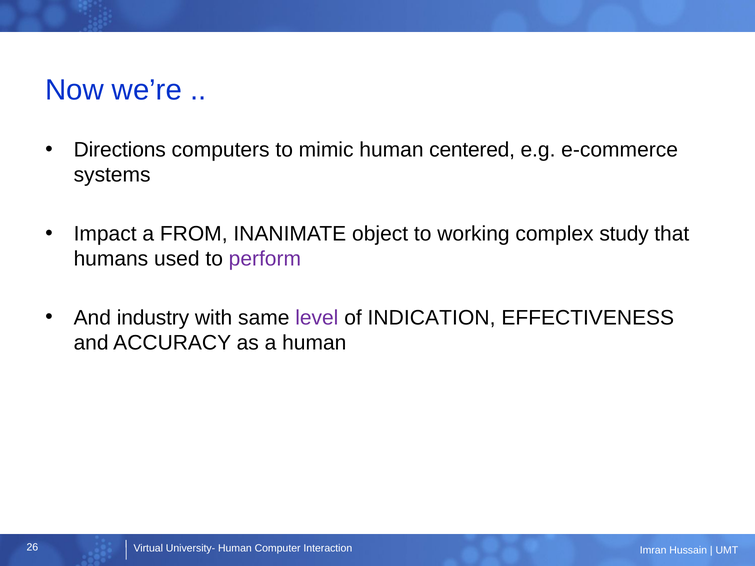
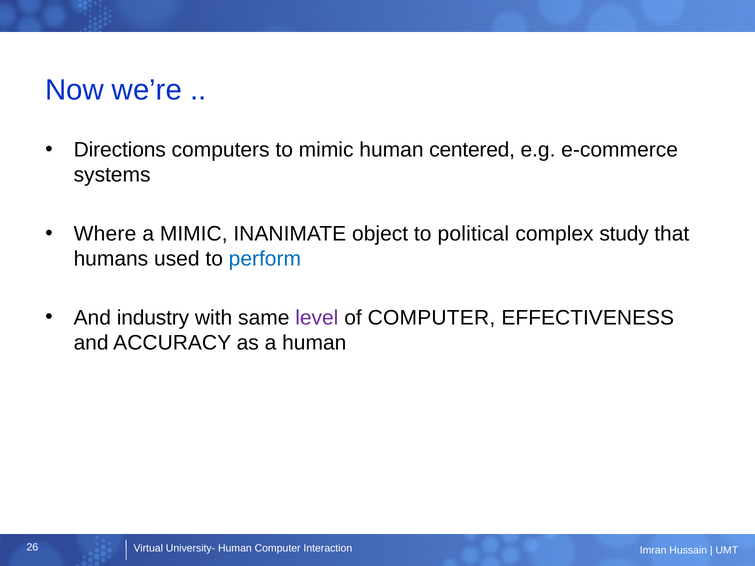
Impact: Impact -> Where (105, 234)
a FROM: FROM -> MIMIC (194, 234)
working: working -> political (473, 234)
perform colour: purple -> blue (265, 259)
of INDICATION: INDICATION -> COMPUTER (431, 318)
